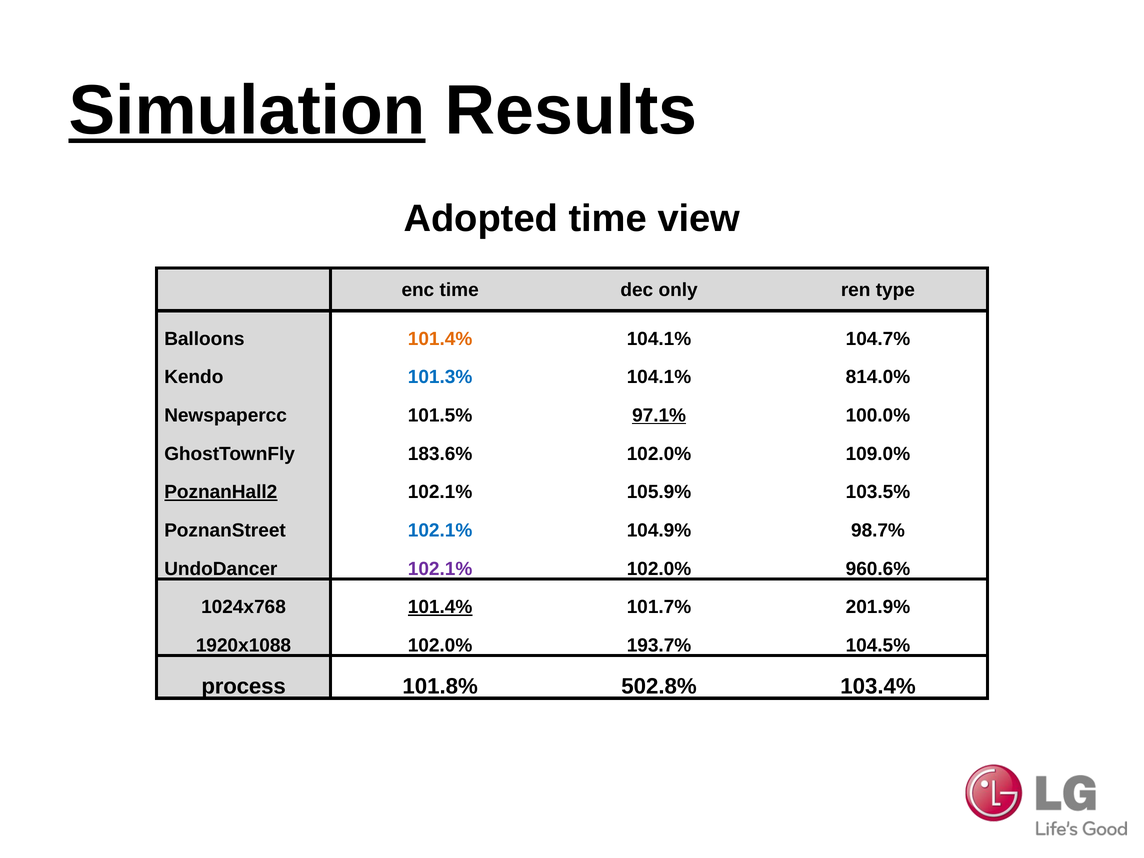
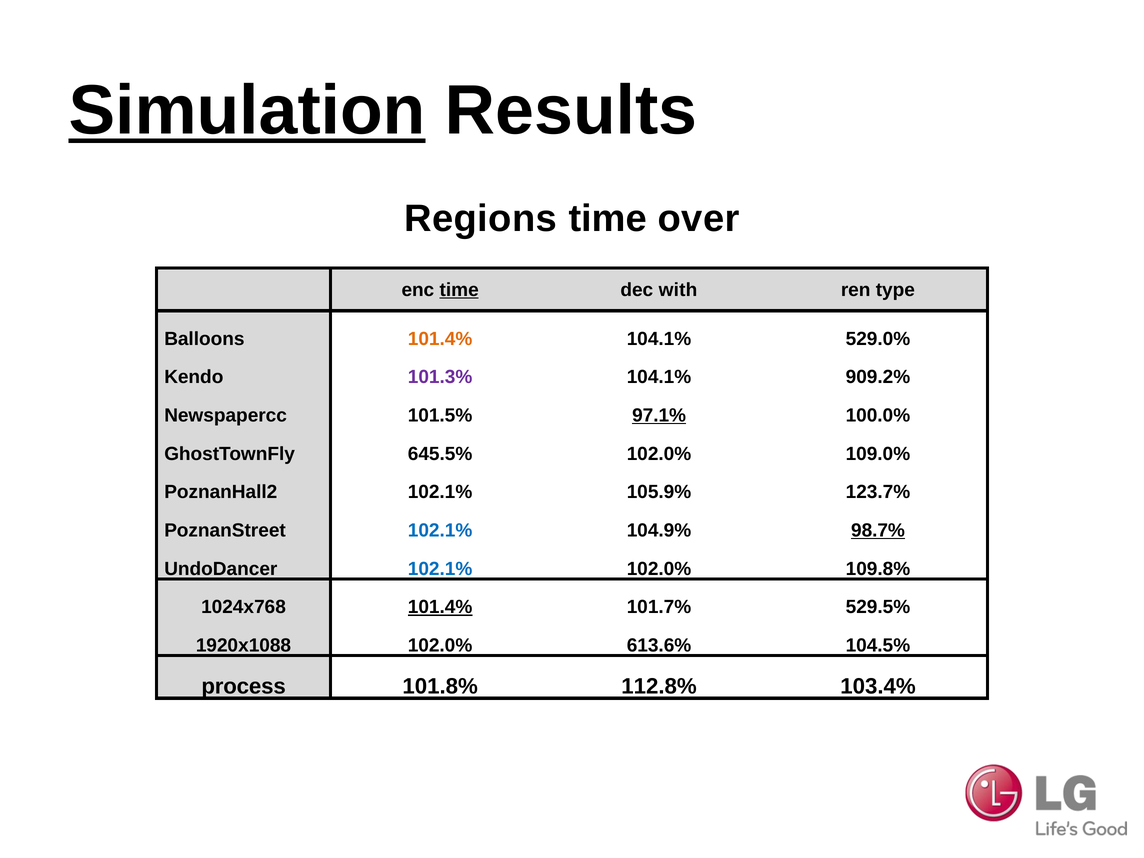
Adopted: Adopted -> Regions (481, 219)
view: view -> over (699, 219)
time underline: none -> present (459, 290)
only: only -> with (678, 290)
104.7%: 104.7% -> 529.0% (878, 339)
101.3% colour: blue -> purple (440, 377)
814.0%: 814.0% -> 909.2% (878, 377)
183.6%: 183.6% -> 645.5% (440, 454)
PoznanHall2 underline: present -> none (221, 492)
103.5%: 103.5% -> 123.7% (878, 492)
98.7% underline: none -> present (878, 530)
102.1% colour: purple -> blue (440, 569)
960.6%: 960.6% -> 109.8% (878, 569)
201.9%: 201.9% -> 529.5% (878, 607)
193.7%: 193.7% -> 613.6% (659, 645)
502.8%: 502.8% -> 112.8% (659, 686)
